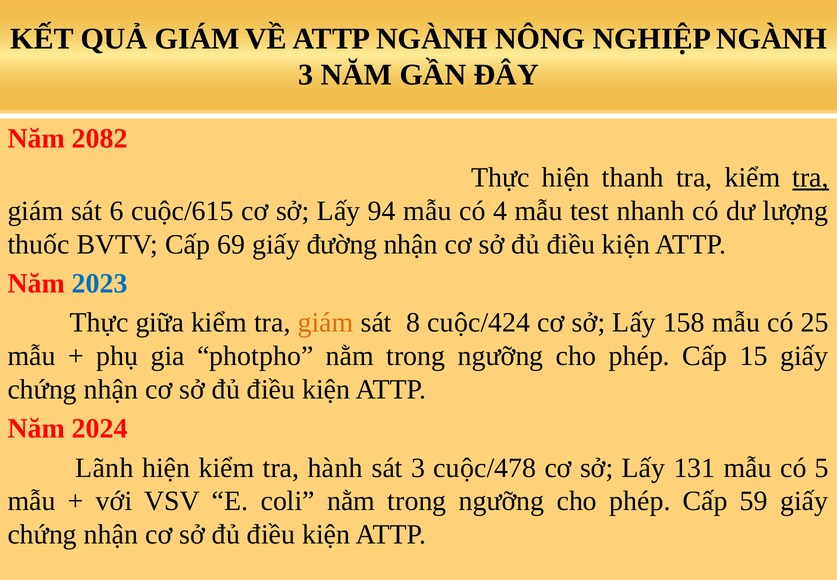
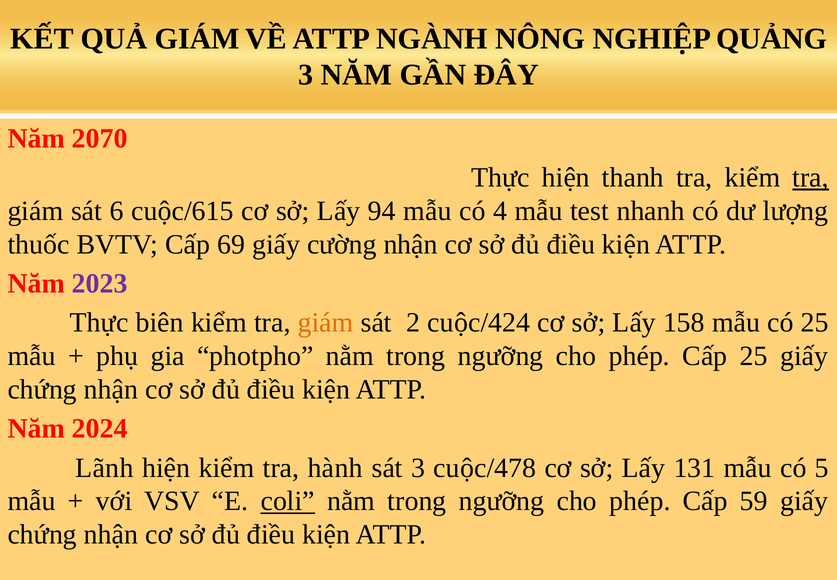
NGHIỆP NGÀNH: NGÀNH -> QUẢNG (772, 39)
2082: 2082 -> 2070 (100, 138)
đường: đường -> cường (342, 244)
2023 colour: blue -> purple (100, 283)
giữa: giữa -> biên (160, 322)
8: 8 -> 2 (413, 322)
Cấp 15: 15 -> 25 (754, 356)
coli underline: none -> present (288, 501)
